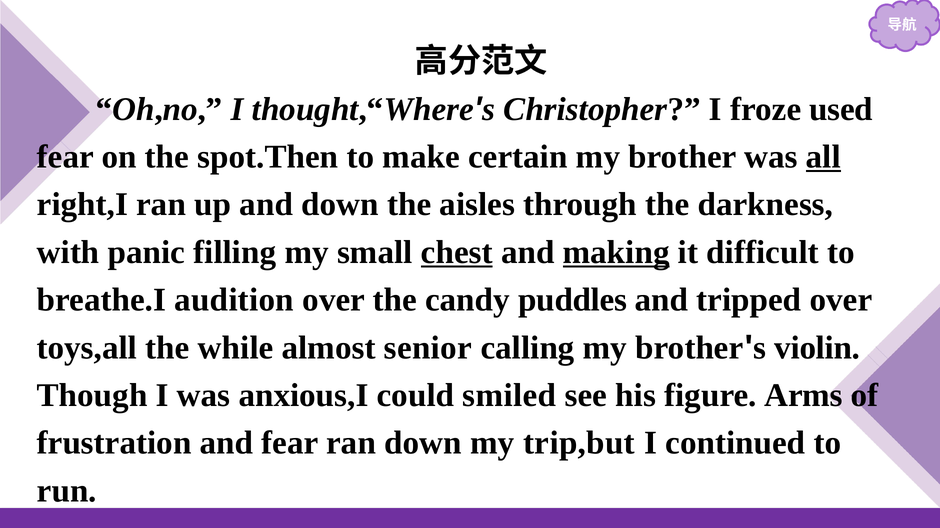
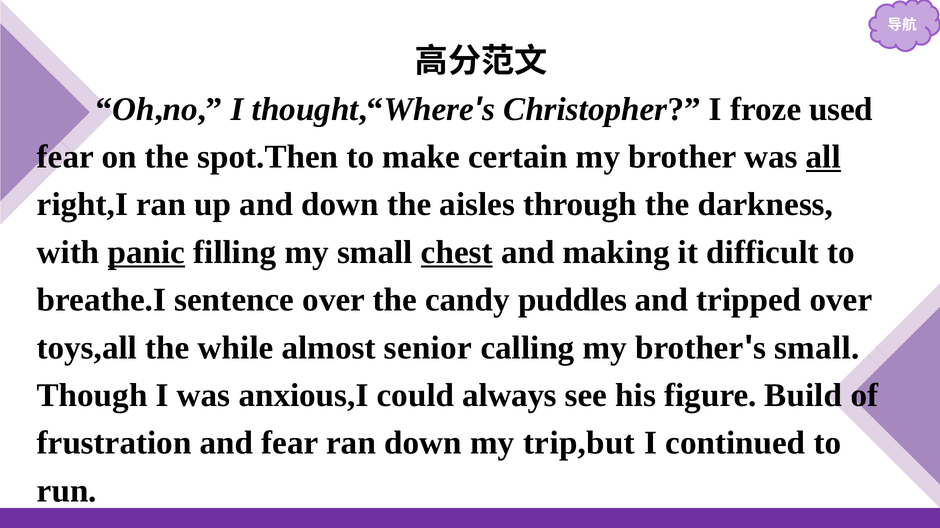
panic underline: none -> present (146, 253)
making underline: present -> none (616, 253)
audition: audition -> sentence (234, 300)
violin: violin -> small (817, 348)
smiled: smiled -> always (510, 396)
Arms: Arms -> Build (803, 396)
